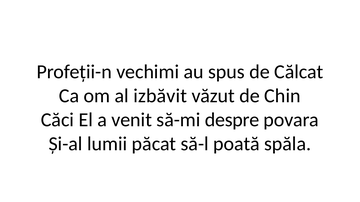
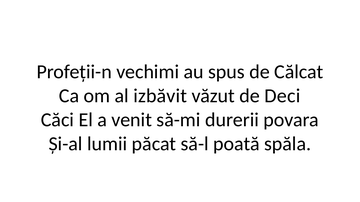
Chin: Chin -> Deci (282, 96)
despre: despre -> durerii (232, 120)
